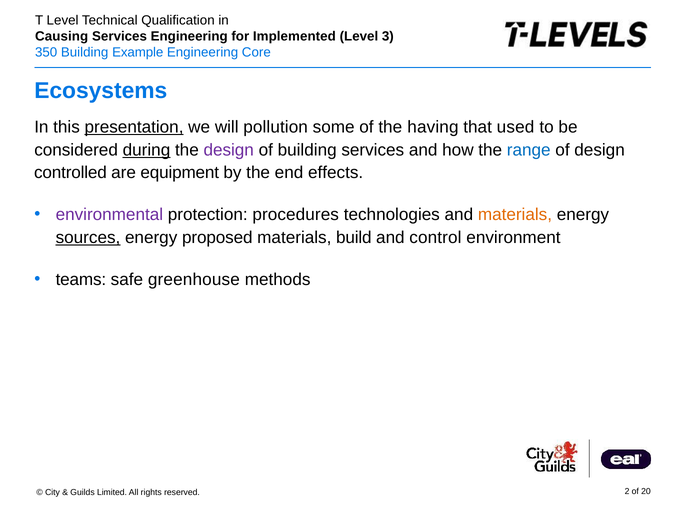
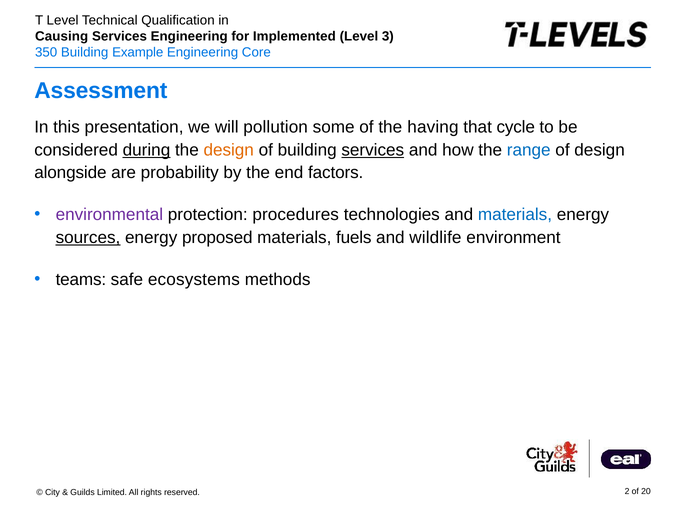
Ecosystems: Ecosystems -> Assessment (101, 91)
presentation underline: present -> none (134, 127)
used: used -> cycle (516, 127)
design colour: purple -> orange (229, 150)
services underline: none -> present (373, 150)
controlled: controlled -> alongside (70, 173)
equipment: equipment -> probability (180, 173)
effects: effects -> factors (336, 173)
materials colour: orange -> blue (515, 215)
build: build -> fuels (354, 237)
control: control -> wildlife (435, 237)
greenhouse: greenhouse -> ecosystems (194, 279)
